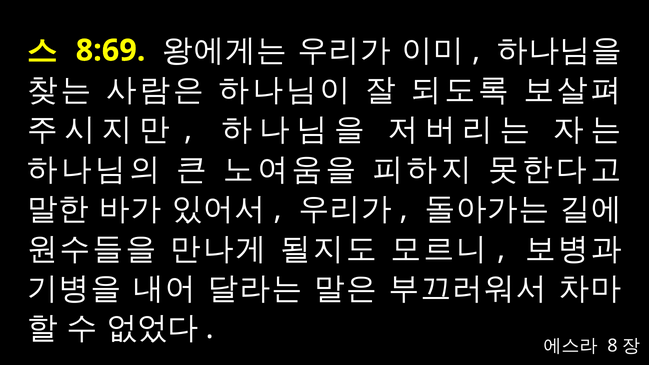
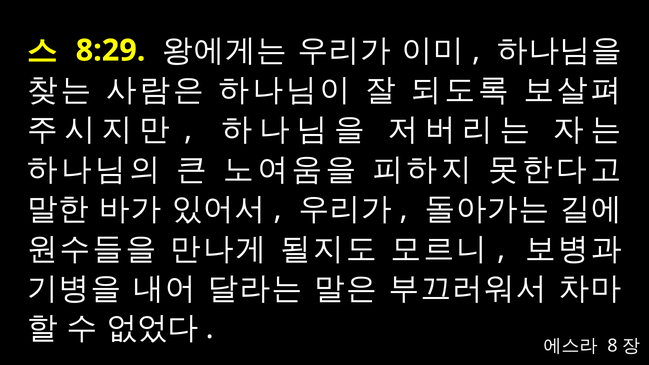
8:69: 8:69 -> 8:29 (111, 50)
